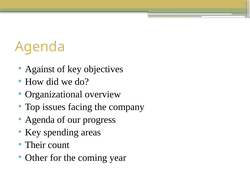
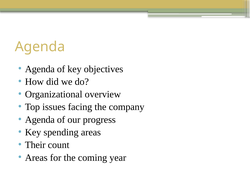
Against: Against -> Agenda (40, 69)
Other: Other -> Areas (36, 158)
